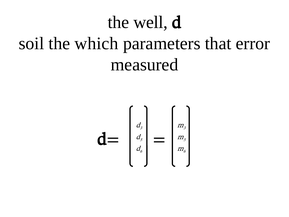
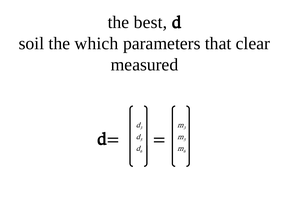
well: well -> best (150, 22)
error: error -> clear (253, 43)
